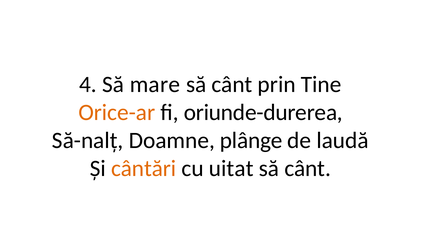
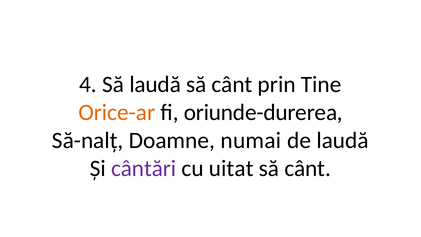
Să mare: mare -> laudă (155, 84)
plânge: plânge -> numai (251, 140)
cântări colour: orange -> purple (144, 168)
